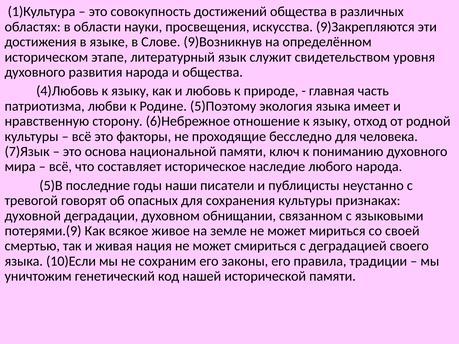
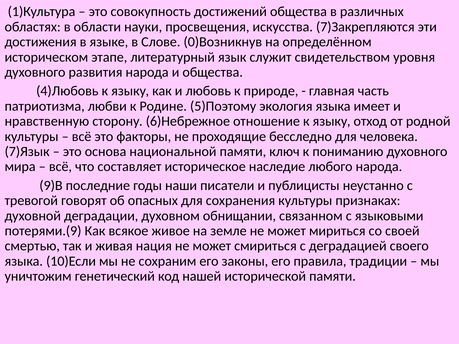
9)Закрепляются: 9)Закрепляются -> 7)Закрепляются (365, 27)
9)Возникнув: 9)Возникнув -> 0)Возникнув (223, 42)
5)В: 5)В -> 9)В (51, 186)
